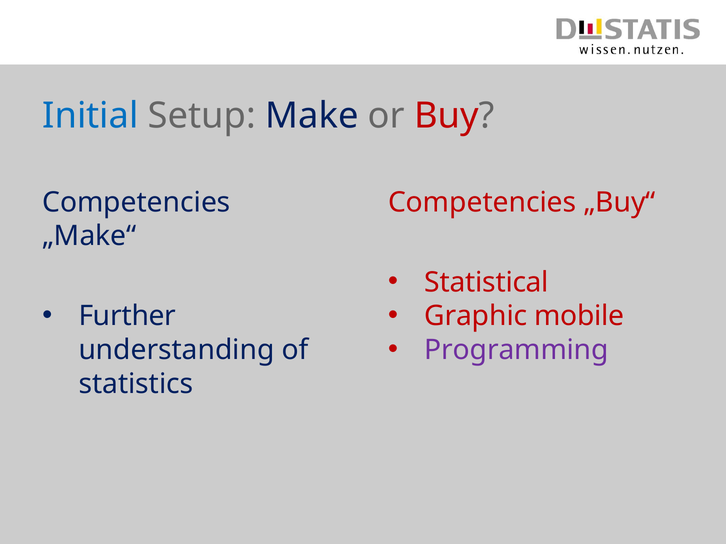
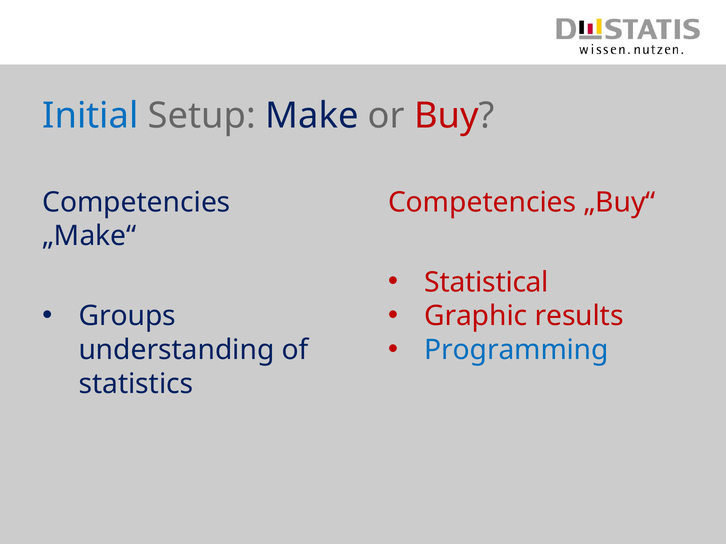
Further: Further -> Groups (127, 316)
mobile: mobile -> results (579, 316)
Programming colour: purple -> blue (517, 350)
